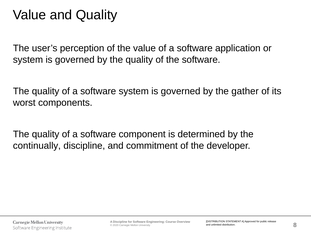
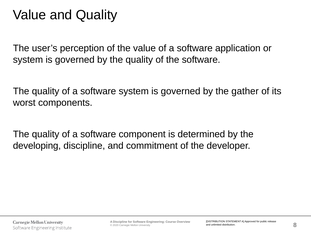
continually: continually -> developing (37, 145)
